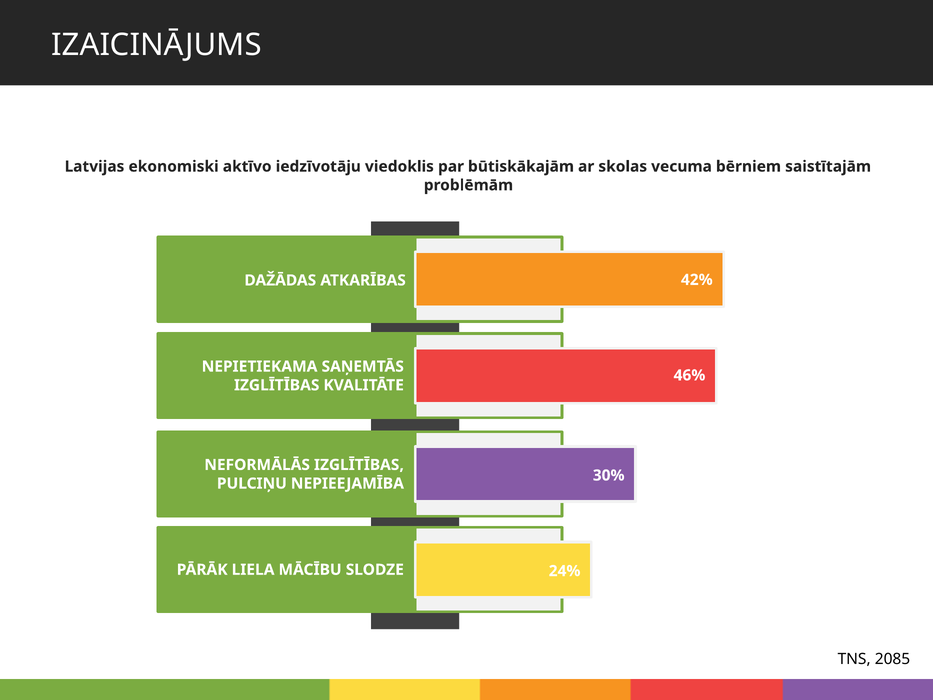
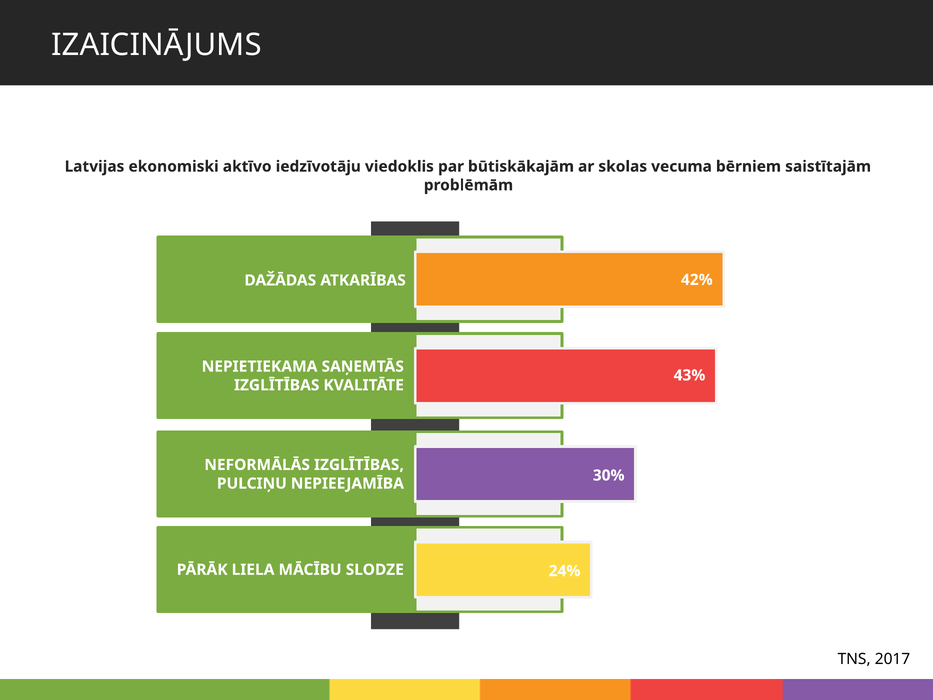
46%: 46% -> 43% (689, 375)
2085: 2085 -> 2017 (893, 659)
